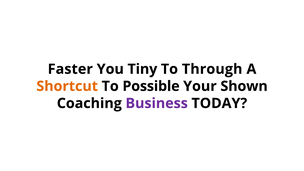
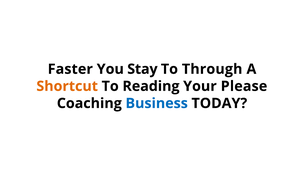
Tiny: Tiny -> Stay (142, 69)
Possible: Possible -> Reading (151, 86)
Shown: Shown -> Please (244, 86)
Business colour: purple -> blue (157, 103)
